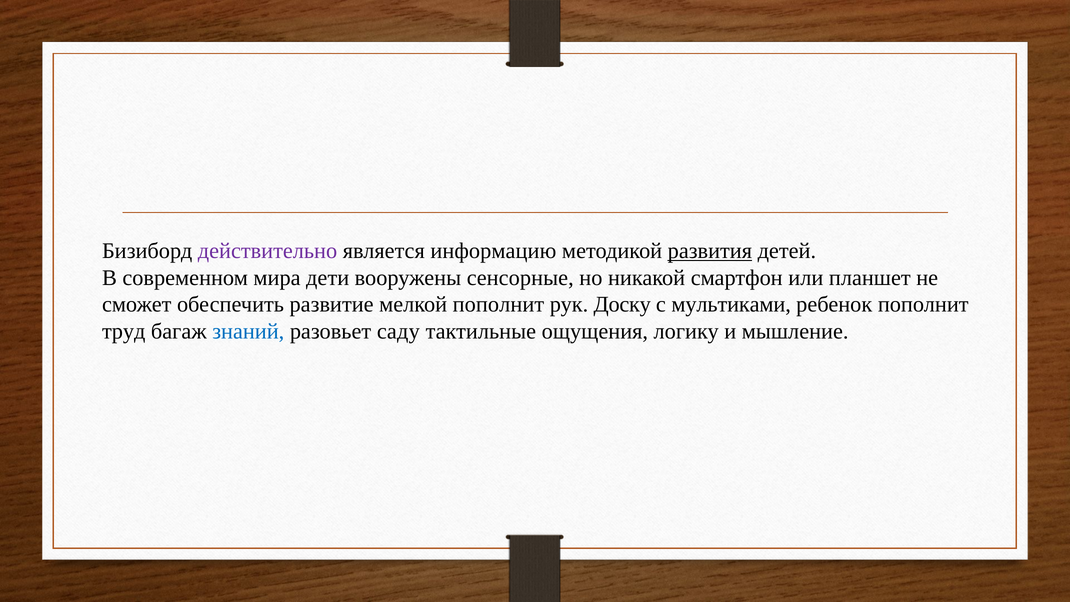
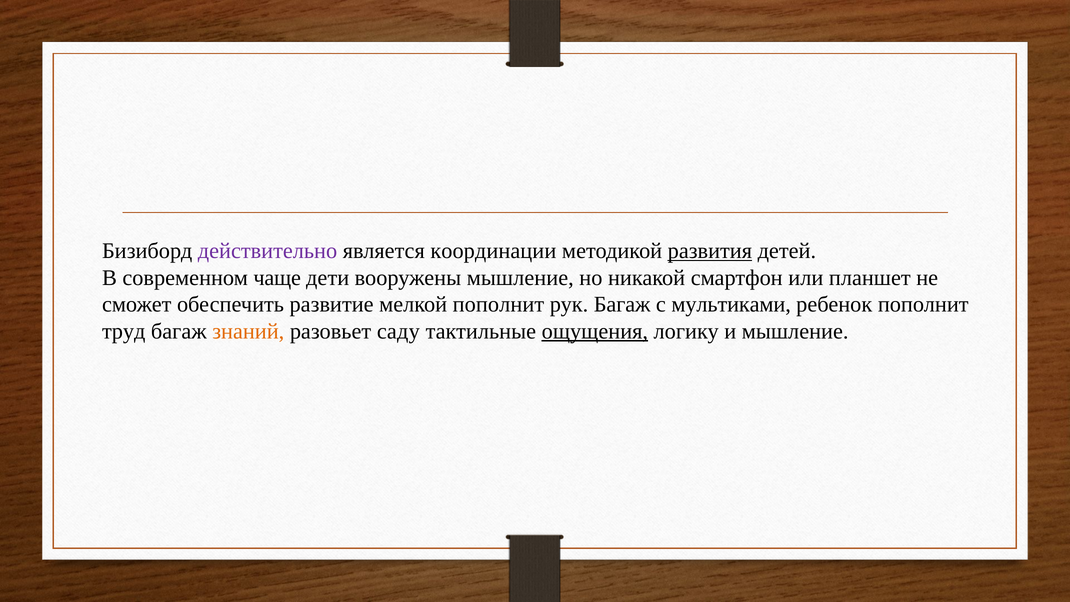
информацию: информацию -> координации (493, 251)
мира: мира -> чаще (277, 278)
вооружены сенсорные: сенсорные -> мышление (520, 278)
рук Доску: Доску -> Багаж (622, 304)
знаний colour: blue -> orange (248, 331)
ощущения underline: none -> present (595, 331)
